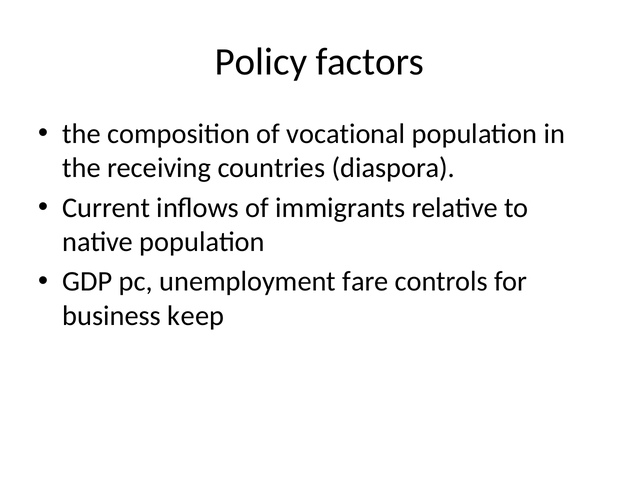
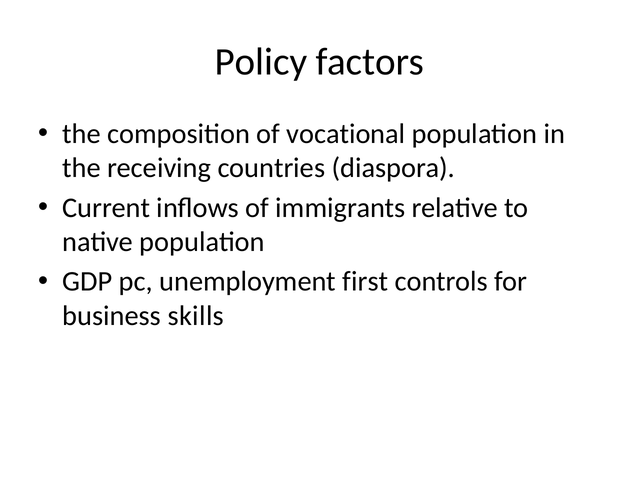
fare: fare -> first (365, 282)
keep: keep -> skills (196, 316)
